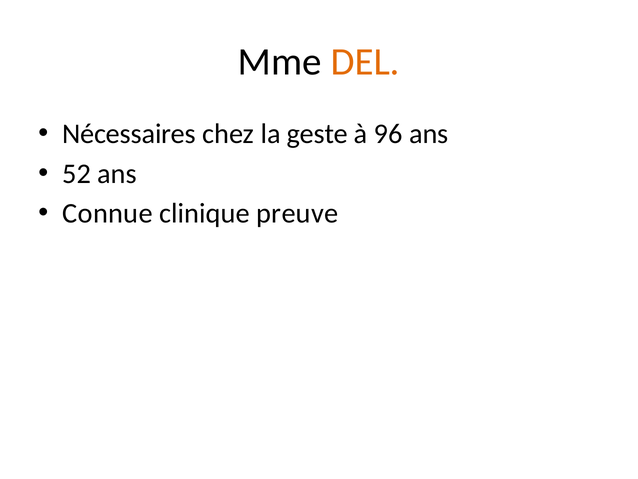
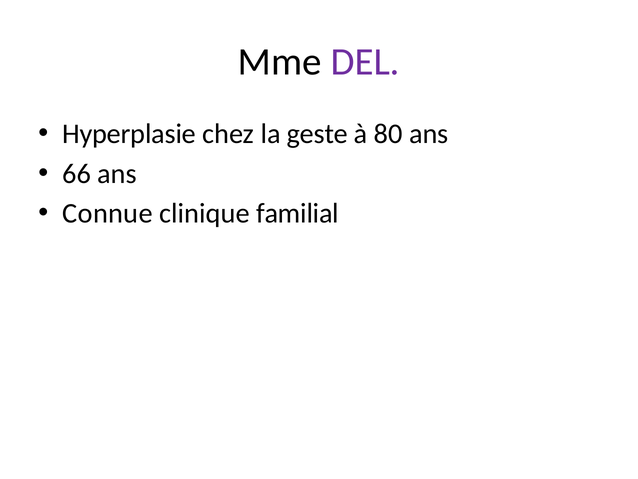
DEL colour: orange -> purple (365, 62)
Nécessaires: Nécessaires -> Hyperplasie (129, 134)
96: 96 -> 80 (388, 134)
52: 52 -> 66 (77, 174)
preuve: preuve -> familial (298, 213)
